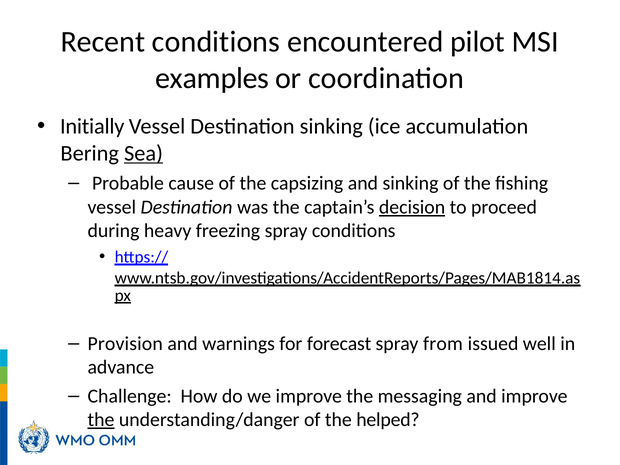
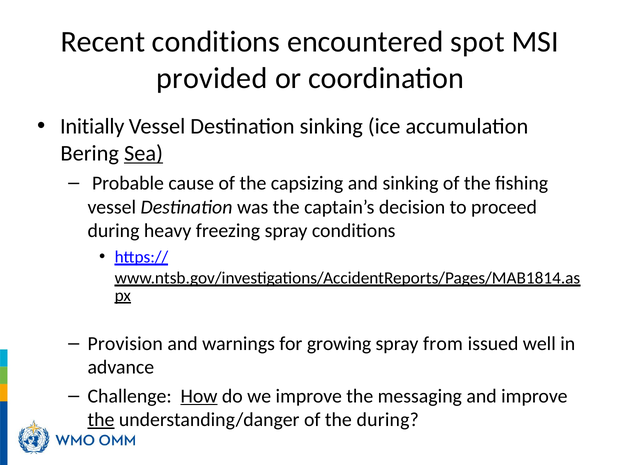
pilot: pilot -> spot (477, 42)
examples: examples -> provided (212, 78)
decision underline: present -> none (412, 207)
forecast: forecast -> growing (339, 344)
How underline: none -> present (199, 396)
the helped: helped -> during (388, 420)
